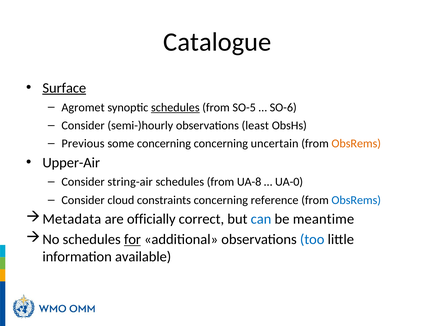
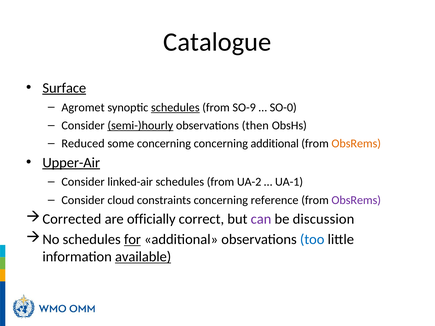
SO-5: SO-5 -> SO-9 (244, 107)
SO-6: SO-6 -> SO-0 (283, 107)
semi-)hourly underline: none -> present (140, 126)
least: least -> then (255, 126)
Previous: Previous -> Reduced (83, 144)
concerning uncertain: uncertain -> additional (275, 144)
Upper-Air underline: none -> present (71, 163)
string-air: string-air -> linked-air (130, 182)
UA-8: UA-8 -> UA-2 (249, 182)
UA-0: UA-0 -> UA-1 (289, 182)
ObsRems colour: blue -> purple (356, 200)
Metadata: Metadata -> Corrected (72, 219)
can colour: blue -> purple (261, 219)
meantime: meantime -> discussion (324, 219)
available underline: none -> present (143, 257)
